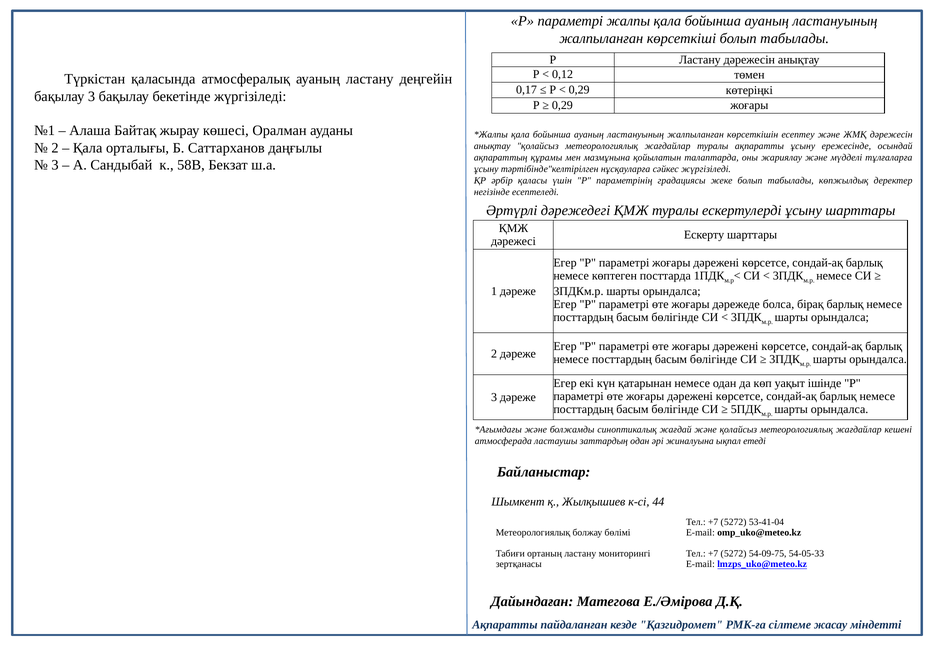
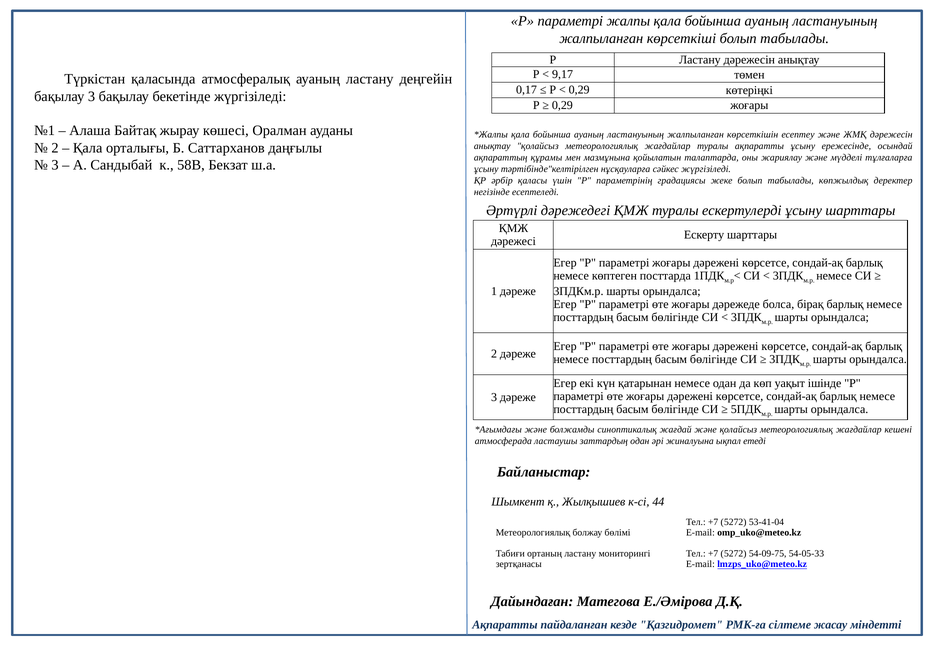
0,12: 0,12 -> 9,17 (563, 75)
